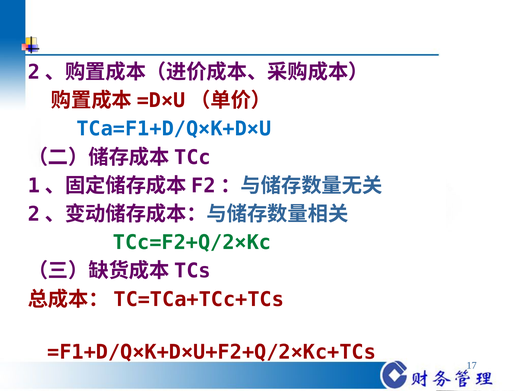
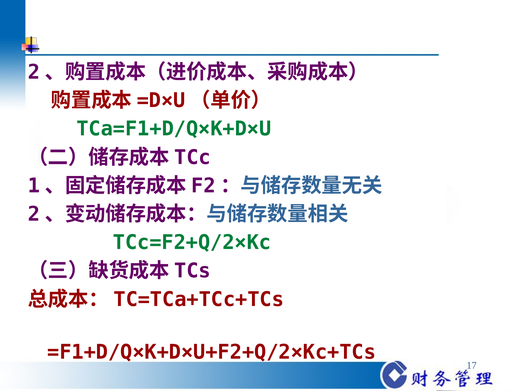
TCa=F1+D/Q×K+D×U colour: blue -> green (174, 129)
